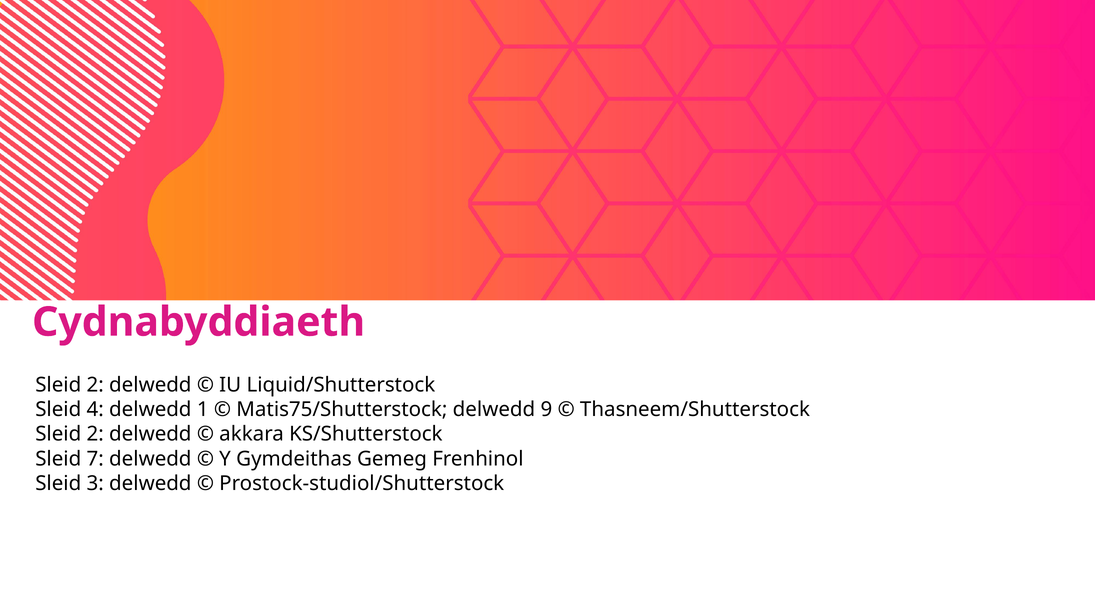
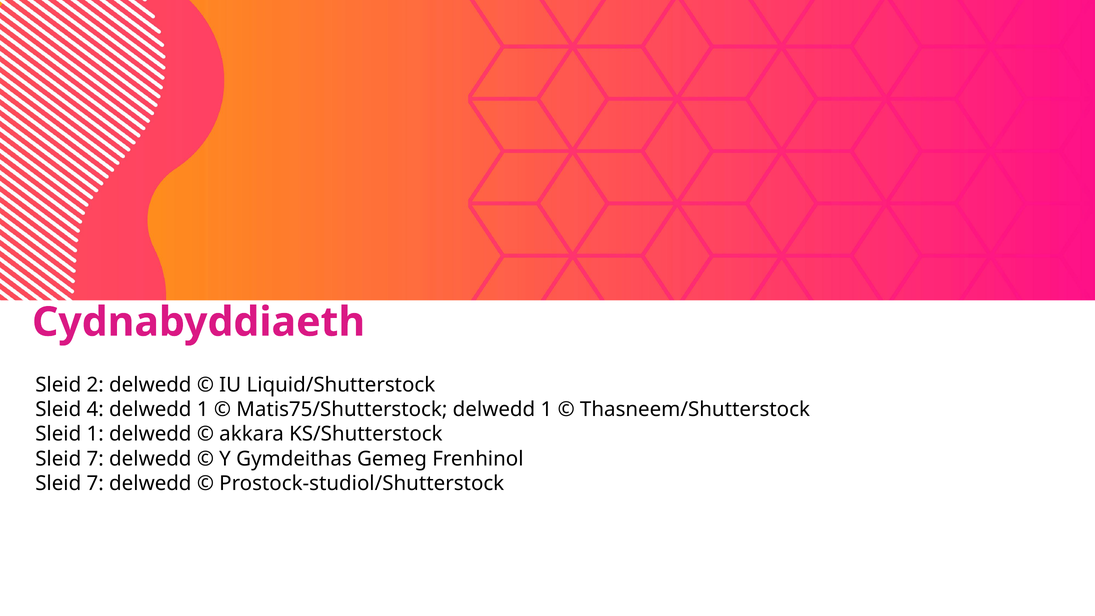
Matis75/Shutterstock delwedd 9: 9 -> 1 (546, 410)
2: 2 -> 1 (95, 434)
3: 3 -> 7 (95, 483)
